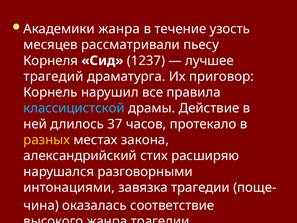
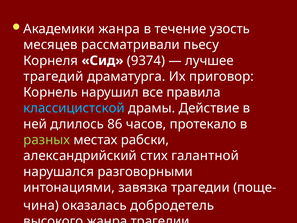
1237: 1237 -> 9374 (146, 61)
37: 37 -> 86 (115, 124)
разных colour: yellow -> light green (47, 140)
закона: закона -> рабски (145, 140)
расширяю: расширяю -> галантной (205, 156)
соответствие: соответствие -> добродетель (172, 205)
